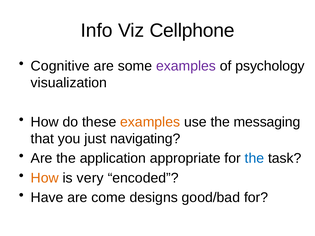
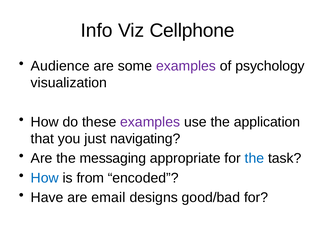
Cognitive: Cognitive -> Audience (60, 66)
examples colour: orange -> purple (150, 122)
messaging: messaging -> application (267, 122)
application: application -> messaging (113, 159)
How colour: orange -> blue (45, 178)
very: very -> from (90, 178)
come: come -> email (108, 198)
